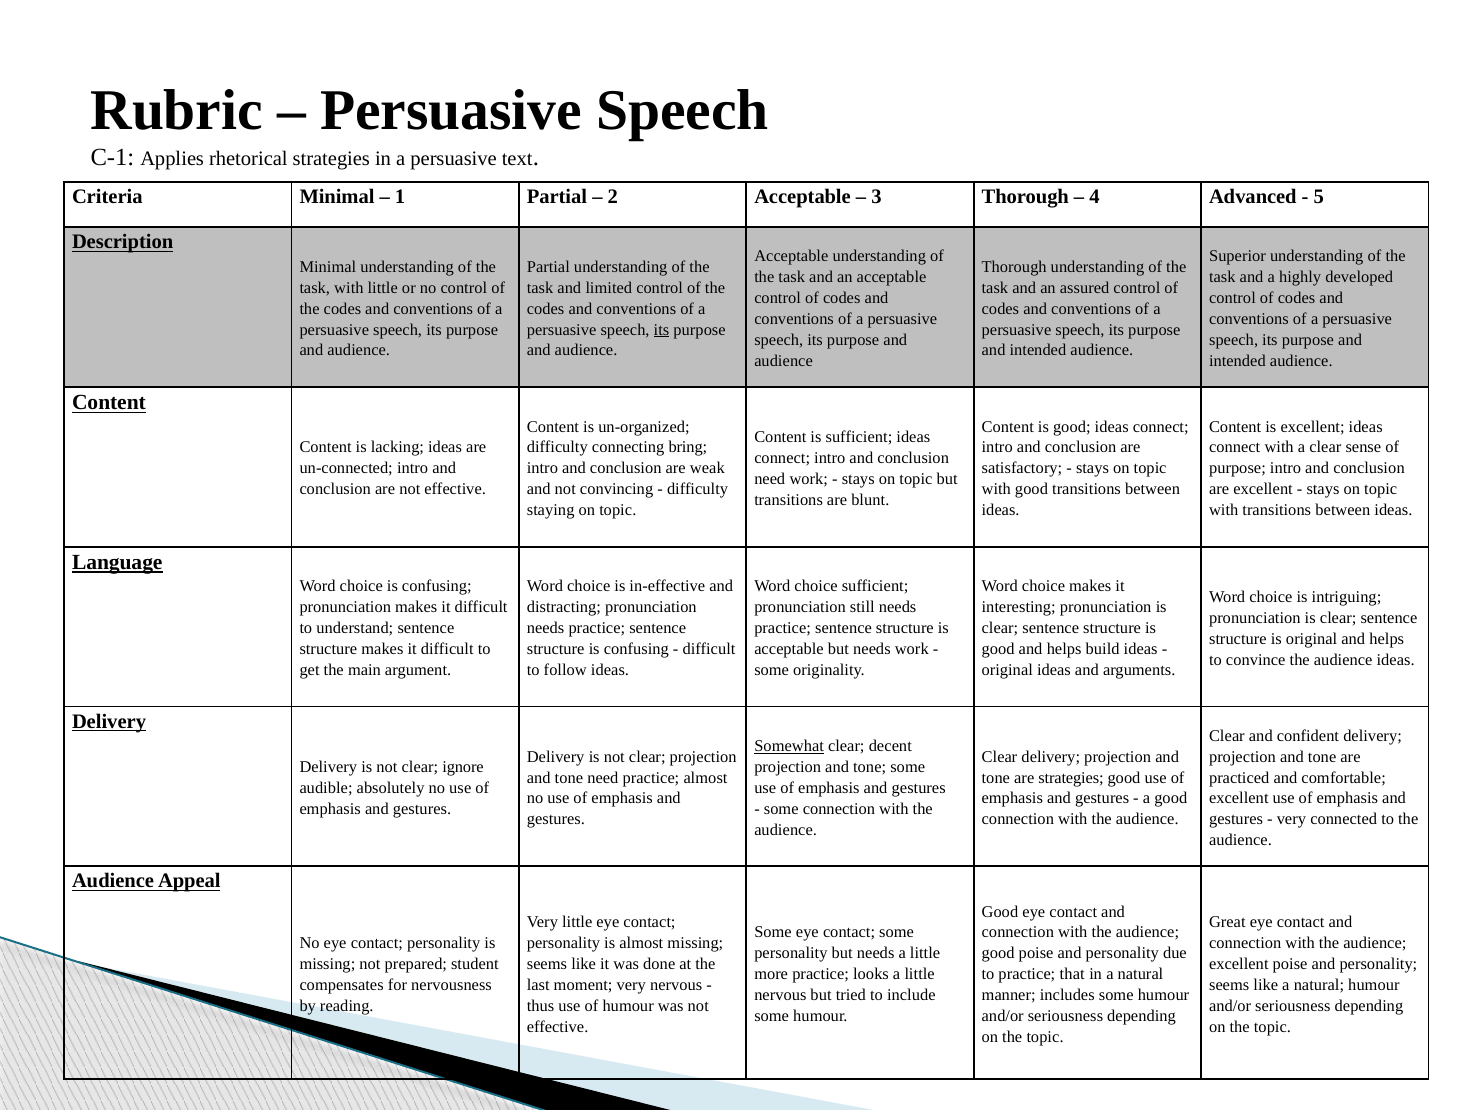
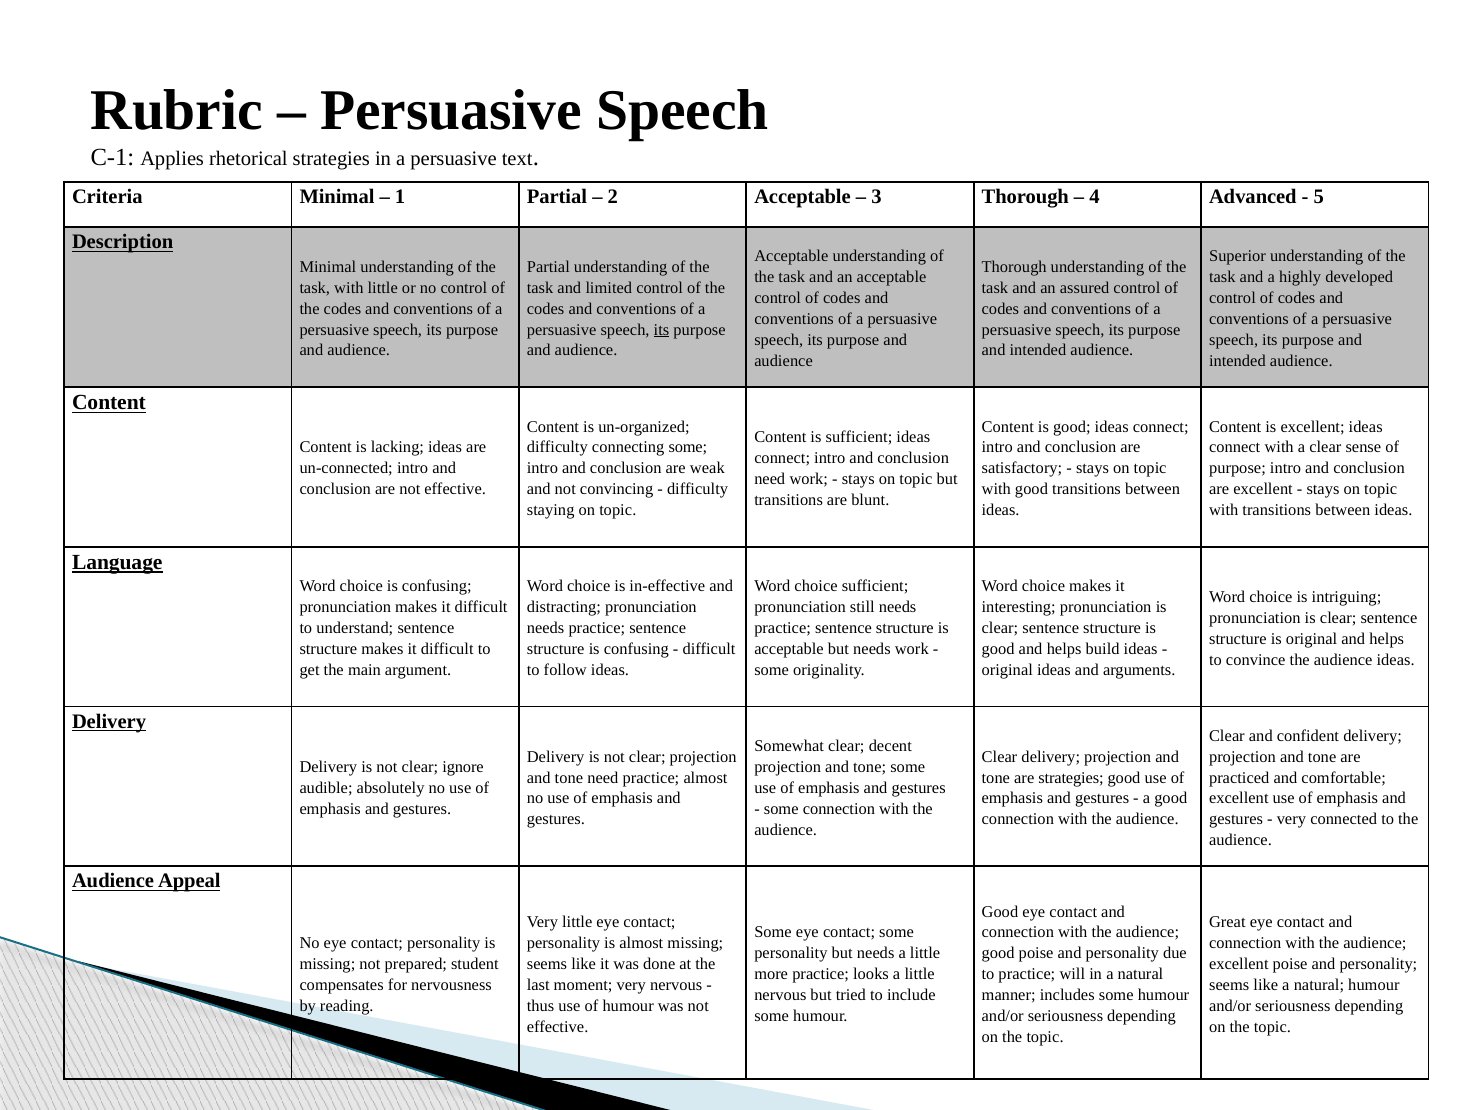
connecting bring: bring -> some (688, 448)
Somewhat underline: present -> none (789, 747)
that: that -> will (1072, 975)
